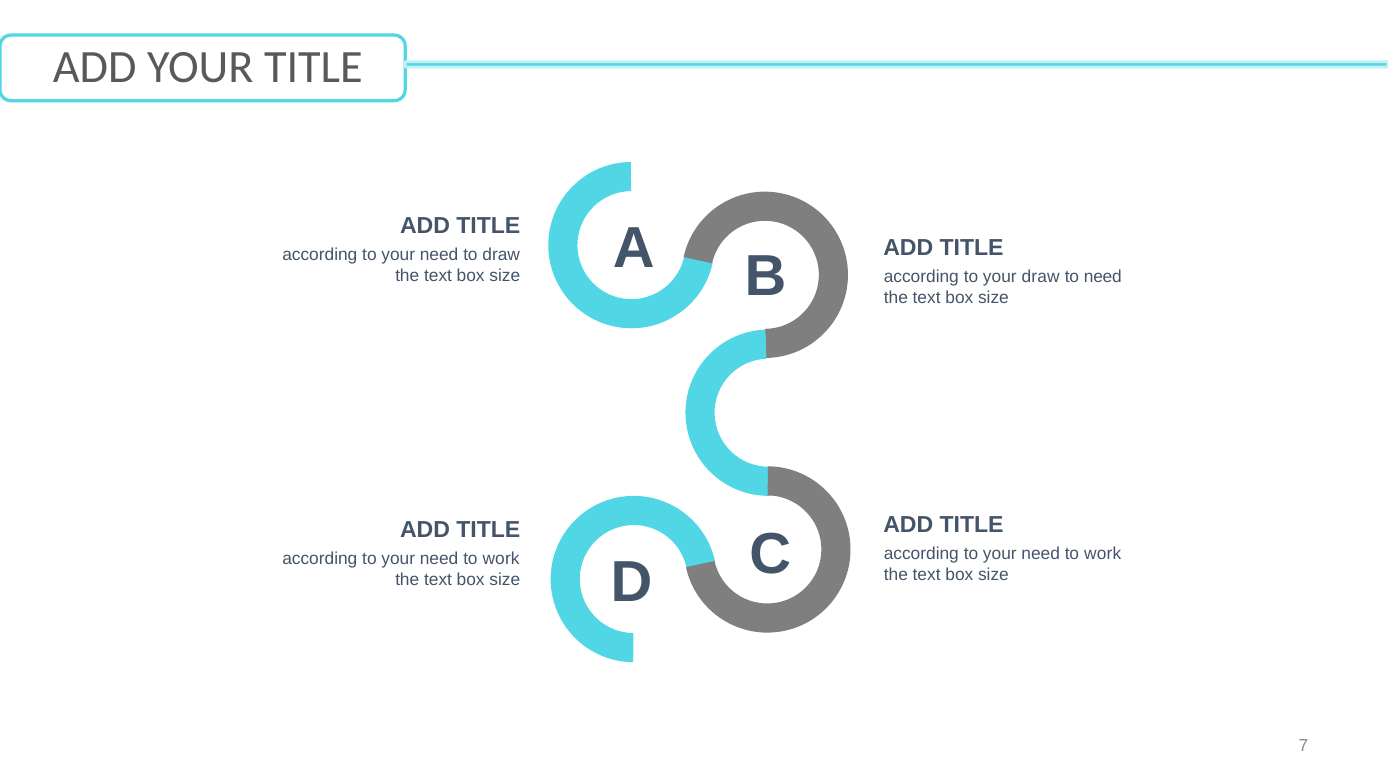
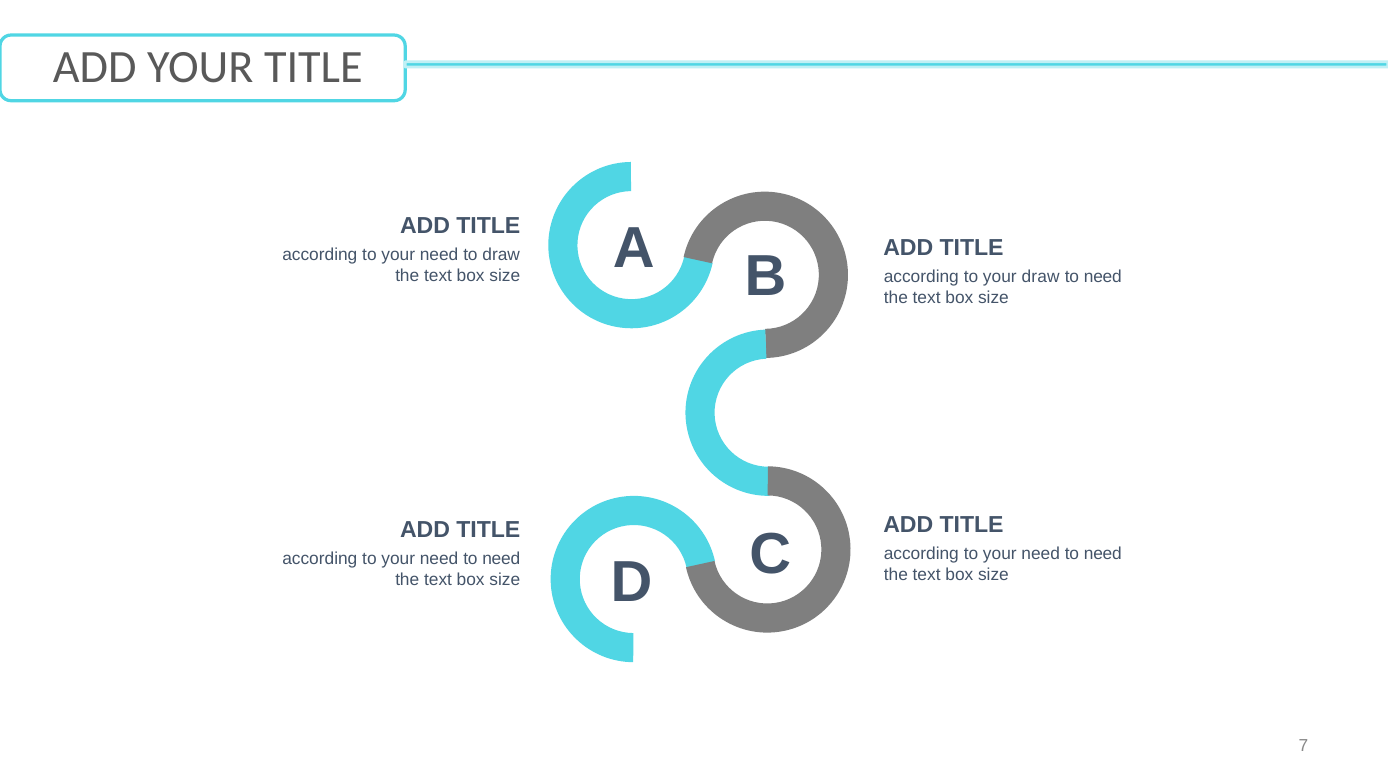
work: work -> need (1103, 554)
work: work -> need (501, 558)
